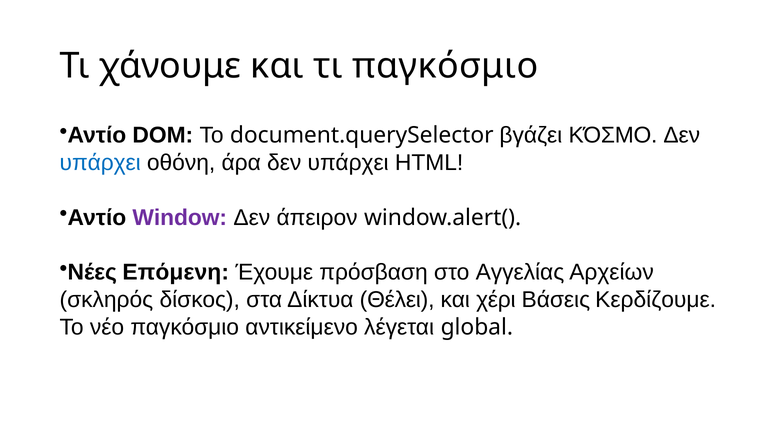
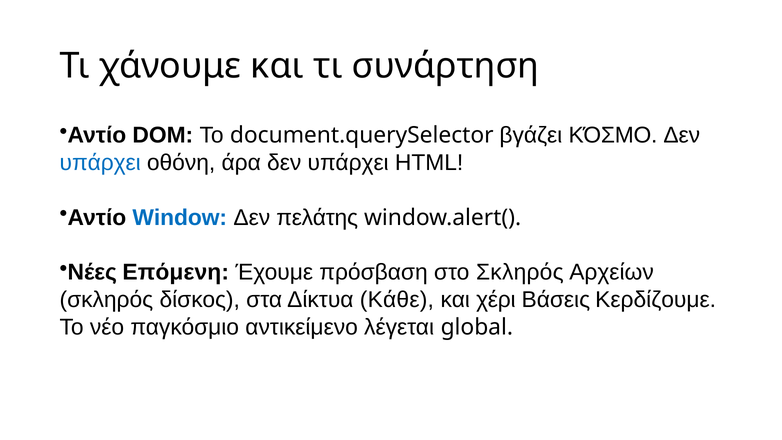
τι παγκόσμιο: παγκόσμιο -> συνάρτηση (446, 66)
Window colour: purple -> blue (180, 217)
άπειρον: άπειρον -> πελάτης (317, 217)
στο Αγγελίας: Αγγελίας -> Σκληρός (520, 272)
Θέλει: Θέλει -> Κάθε (397, 300)
